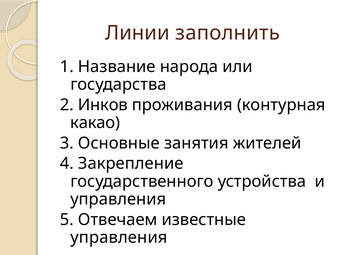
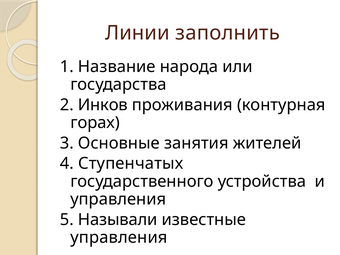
какао: какао -> горах (95, 123)
Закрепление: Закрепление -> Ступенчатых (131, 164)
Отвечаем: Отвечаем -> Называли (118, 220)
